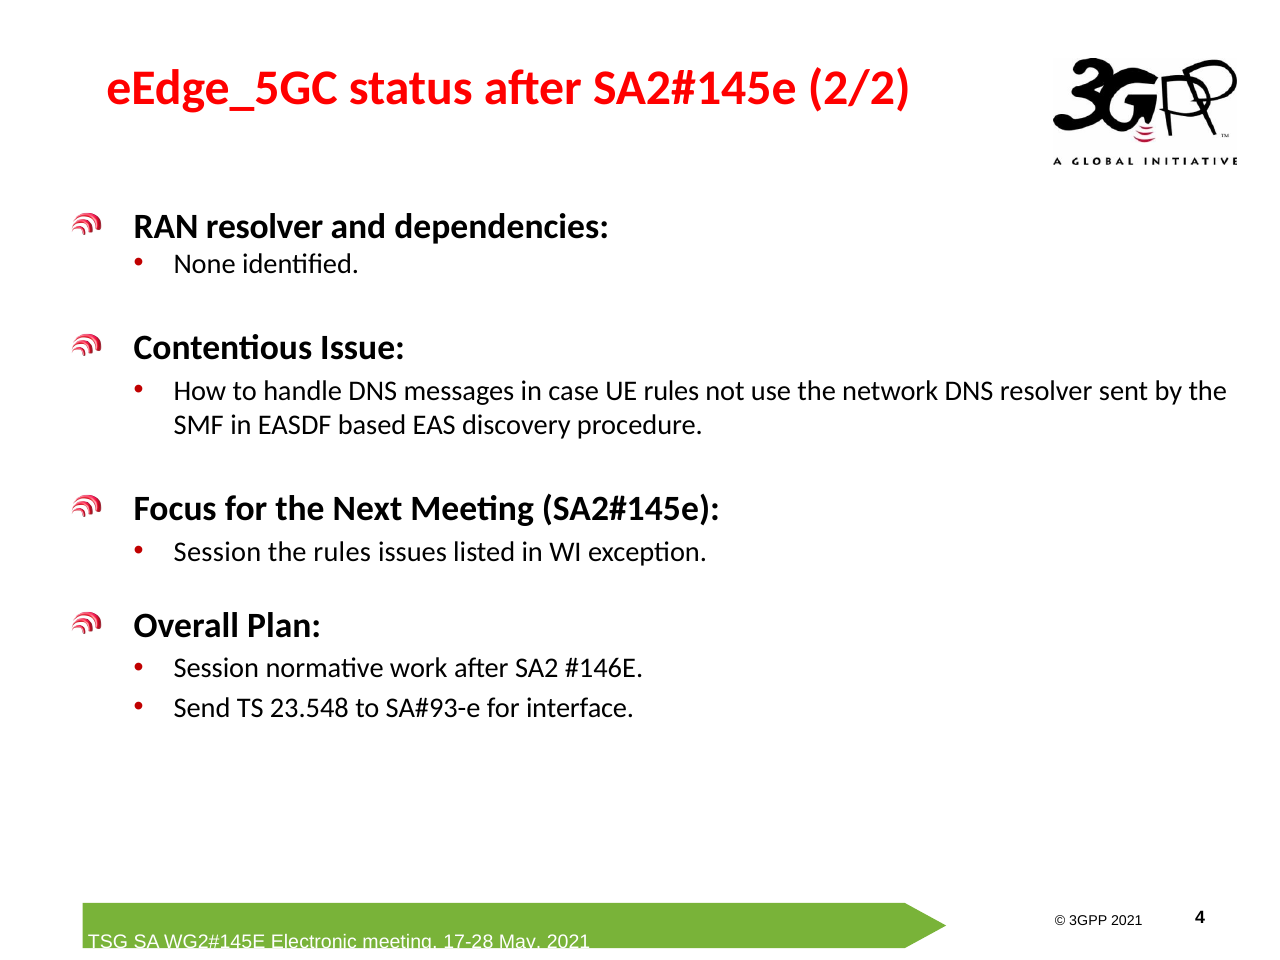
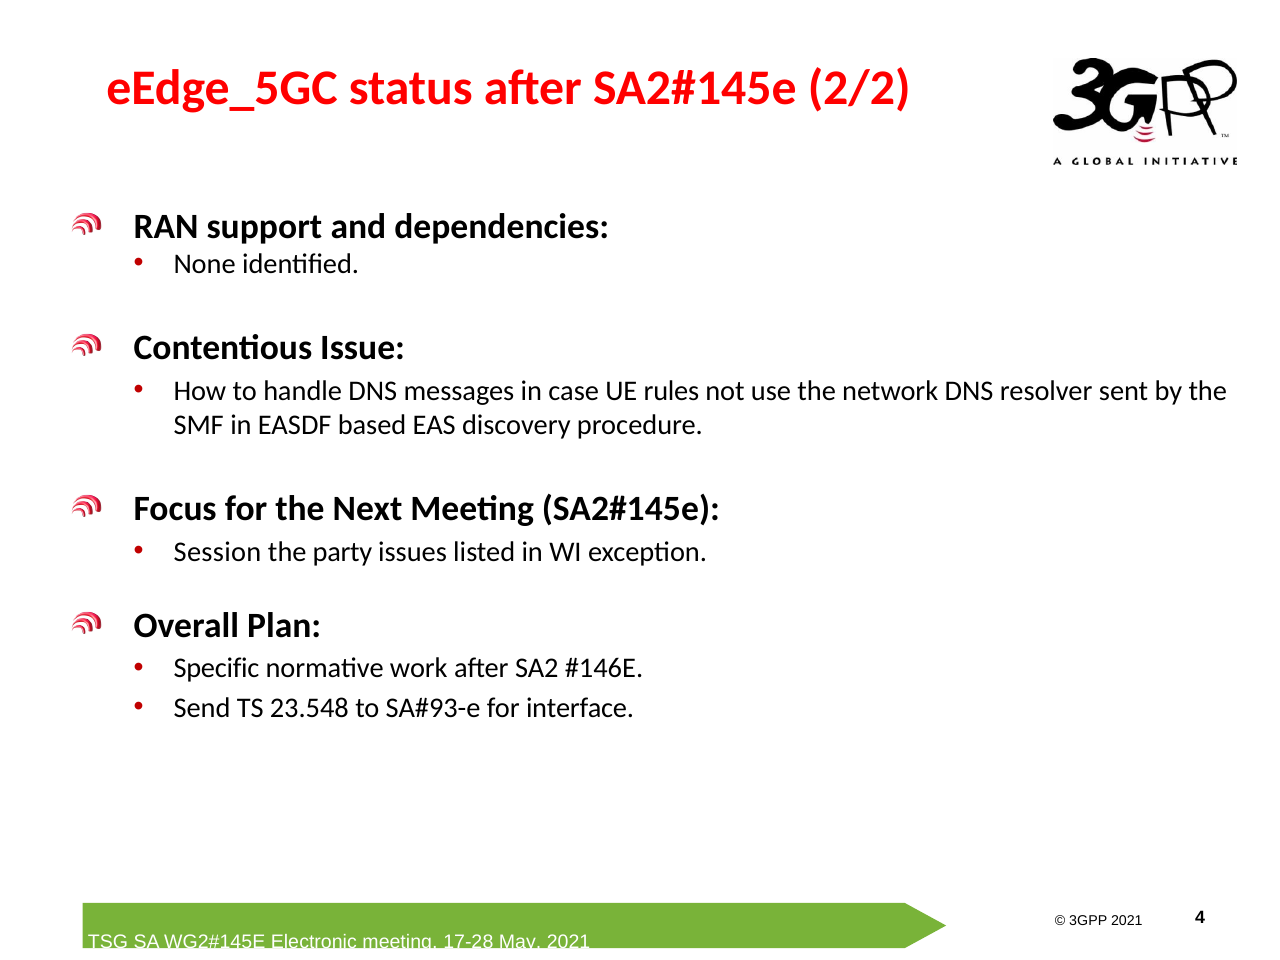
RAN resolver: resolver -> support (264, 226)
the rules: rules -> party (342, 552)
Session: Session -> Specific (216, 669)
